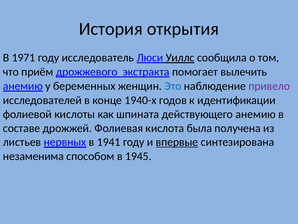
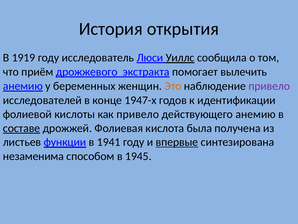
1971: 1971 -> 1919 (24, 58)
Это colour: blue -> orange (173, 86)
1940-х: 1940-х -> 1947-х (141, 100)
как шпината: шпината -> привело (138, 114)
составе underline: none -> present (22, 128)
нервных: нервных -> функции (65, 142)
